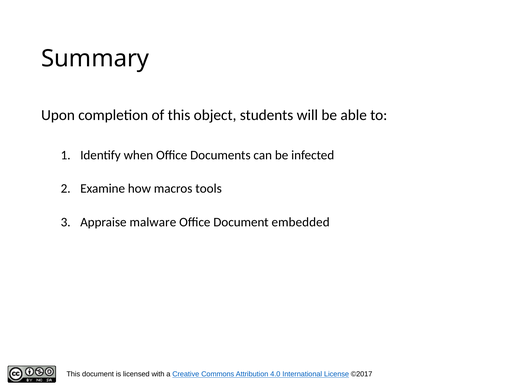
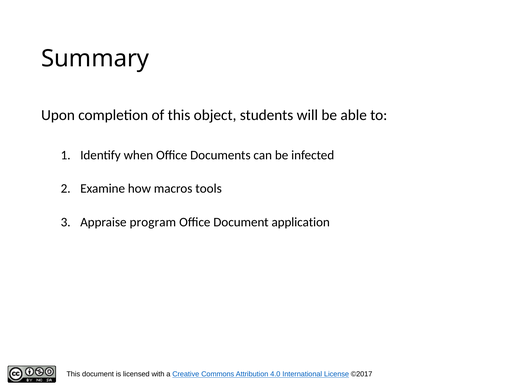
malware: malware -> program (153, 222)
embedded: embedded -> application (301, 222)
